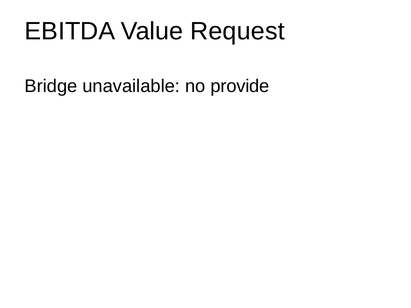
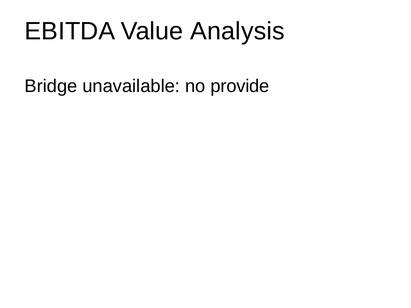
Request: Request -> Analysis (237, 31)
